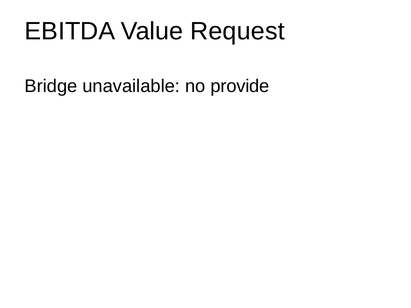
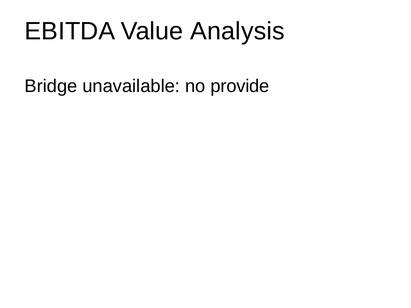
Request: Request -> Analysis (237, 31)
